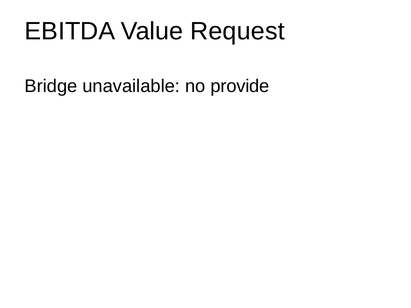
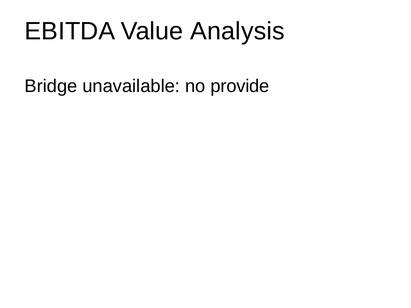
Request: Request -> Analysis (237, 31)
